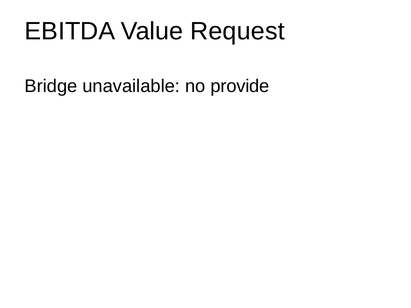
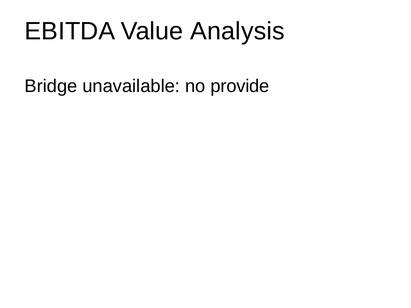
Request: Request -> Analysis (237, 31)
